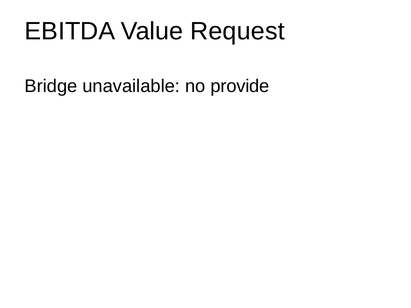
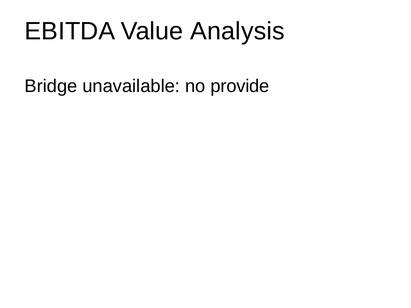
Request: Request -> Analysis (237, 31)
